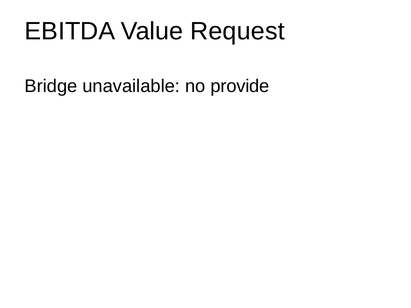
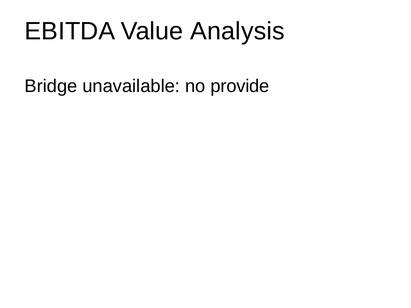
Request: Request -> Analysis (237, 31)
